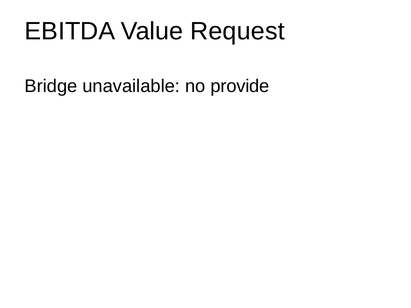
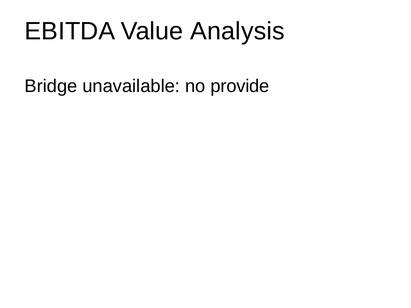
Request: Request -> Analysis (237, 31)
